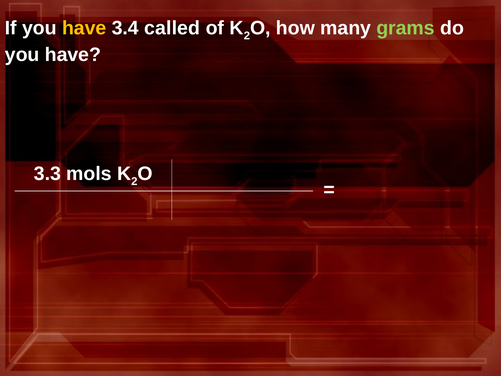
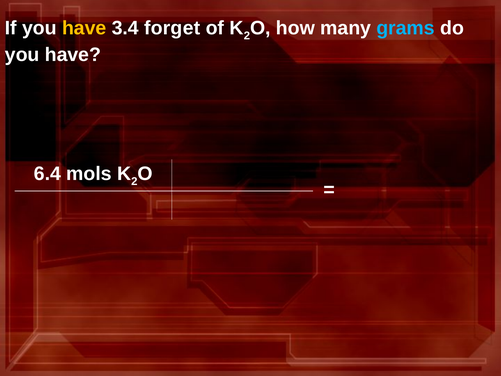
called: called -> forget (172, 28)
grams colour: light green -> light blue (406, 28)
3.3: 3.3 -> 6.4 (47, 174)
